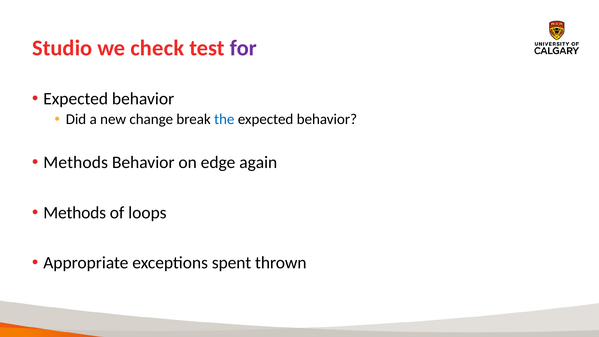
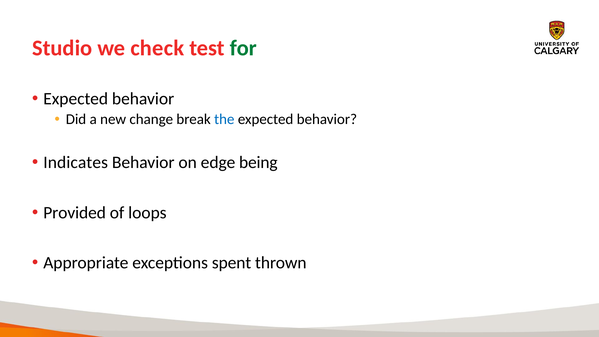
for colour: purple -> green (243, 48)
Methods: Methods -> Indicates (76, 162)
again: again -> being (258, 162)
Methods: Methods -> Provided (75, 213)
